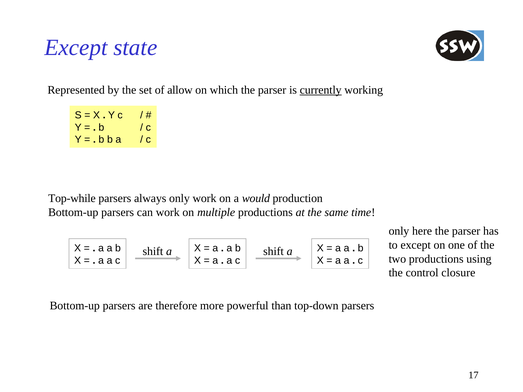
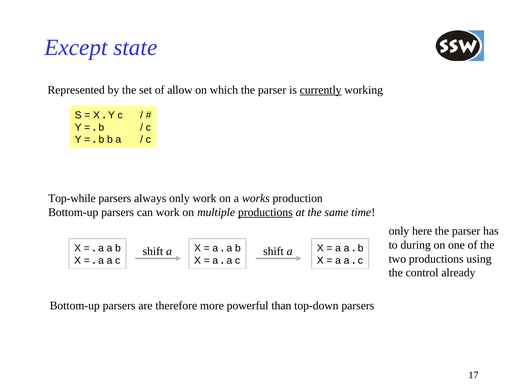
would: would -> works (256, 198)
productions underline: none -> present (265, 212)
to except: except -> during (416, 245)
closure: closure -> already (458, 273)
